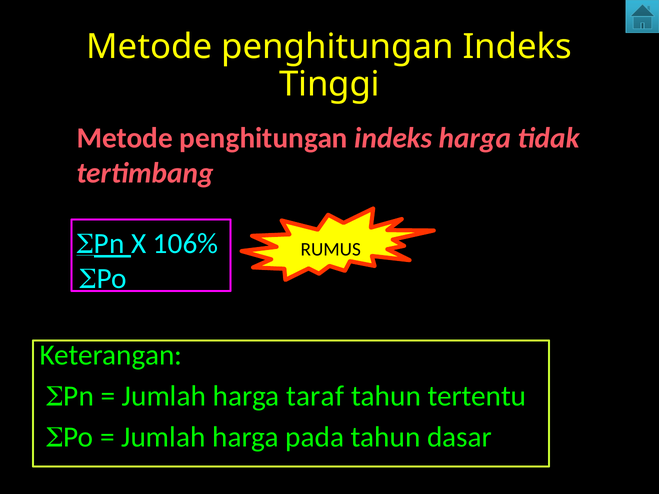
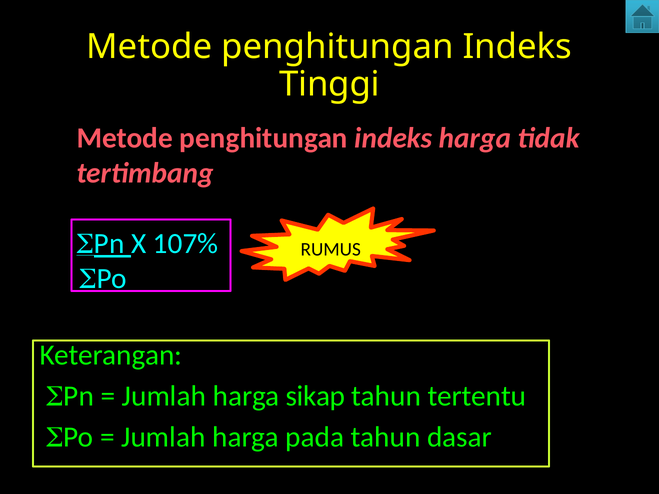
106%: 106% -> 107% (186, 244)
taraf: taraf -> sikap (315, 396)
